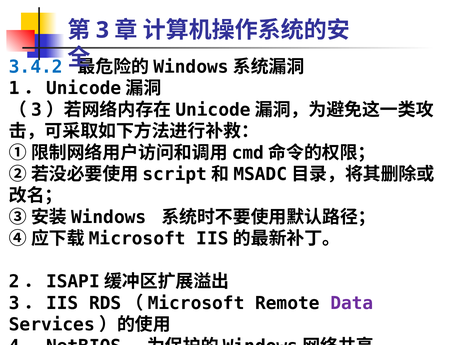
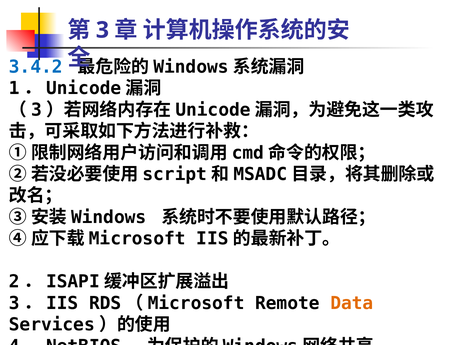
Data colour: purple -> orange (352, 303)
